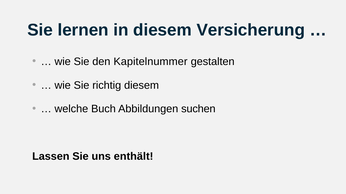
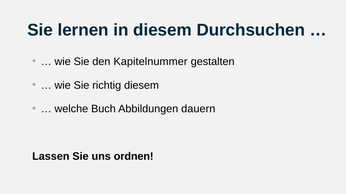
Versicherung: Versicherung -> Durchsuchen (251, 30)
suchen: suchen -> dauern (198, 109)
enthält: enthält -> ordnen (134, 157)
